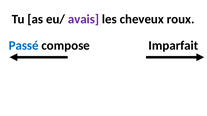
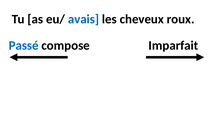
avais colour: purple -> blue (84, 19)
